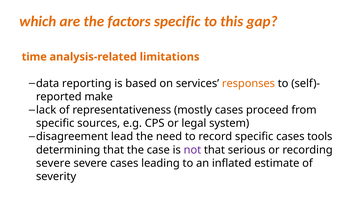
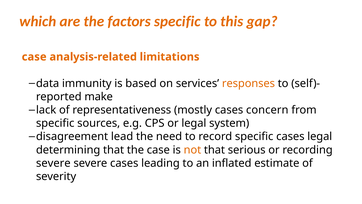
time: time -> case (34, 57)
reporting: reporting -> immunity (87, 83)
proceed: proceed -> concern (267, 110)
cases tools: tools -> legal (320, 136)
not colour: purple -> orange (192, 150)
